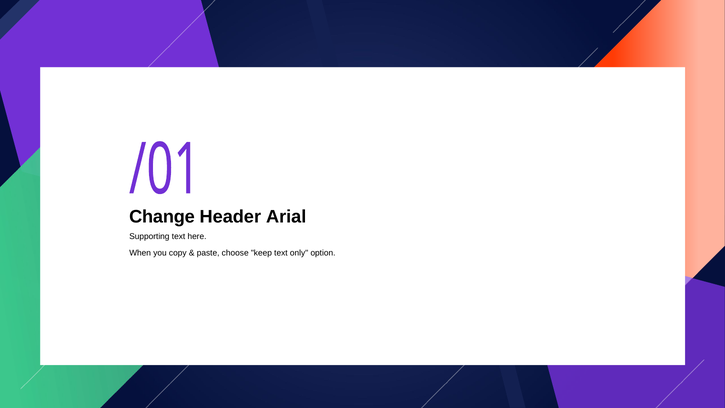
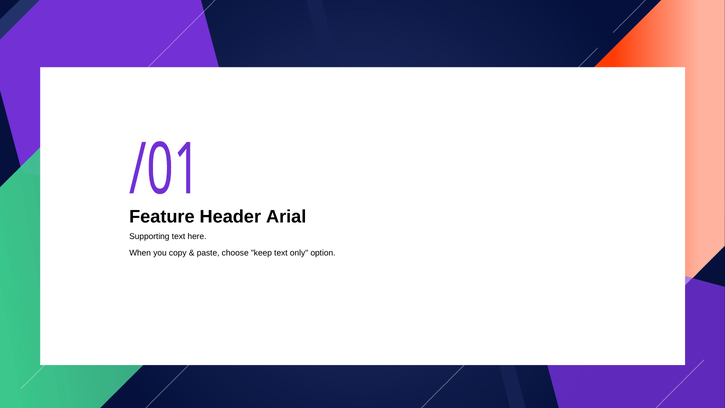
Change: Change -> Feature (162, 217)
